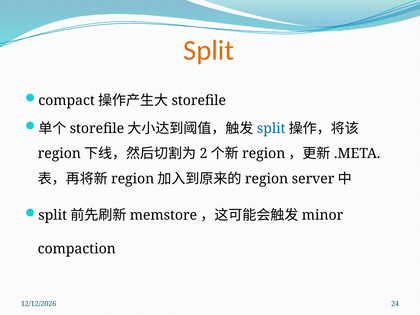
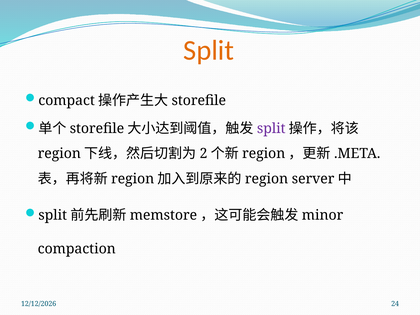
split colour: blue -> purple (271, 128)
